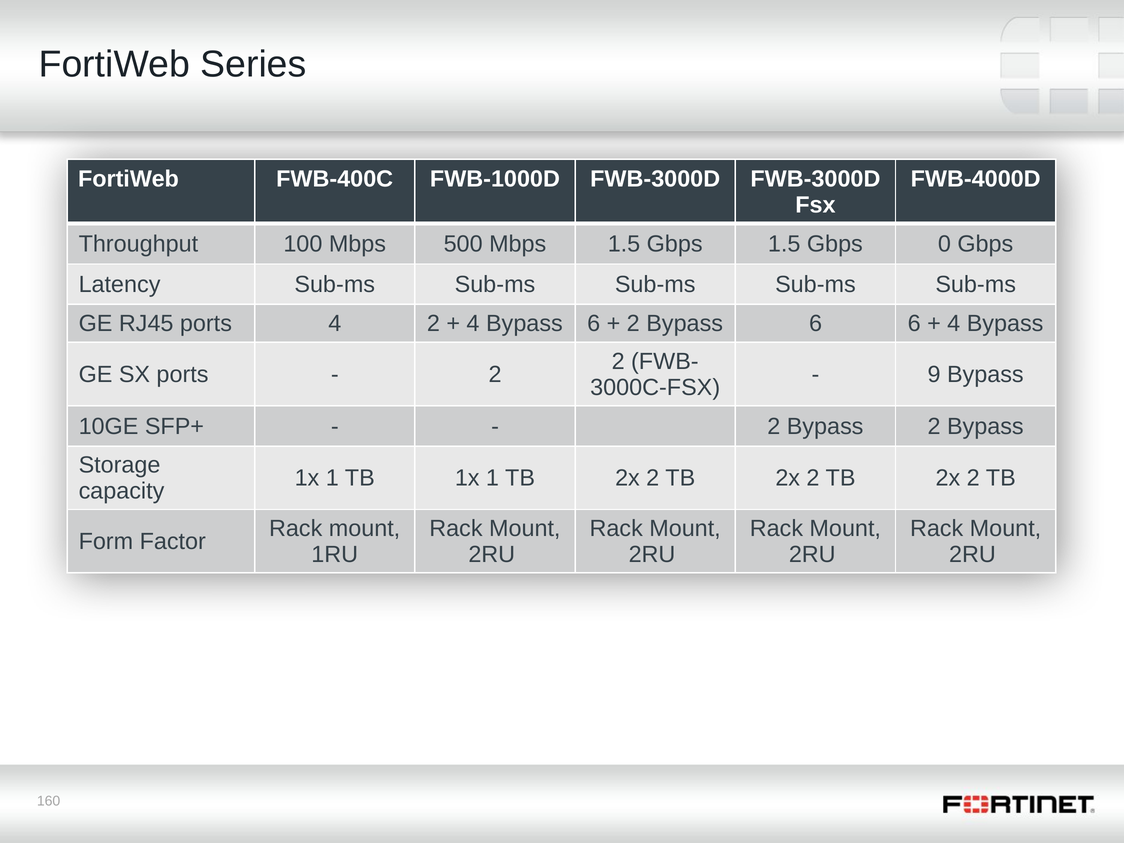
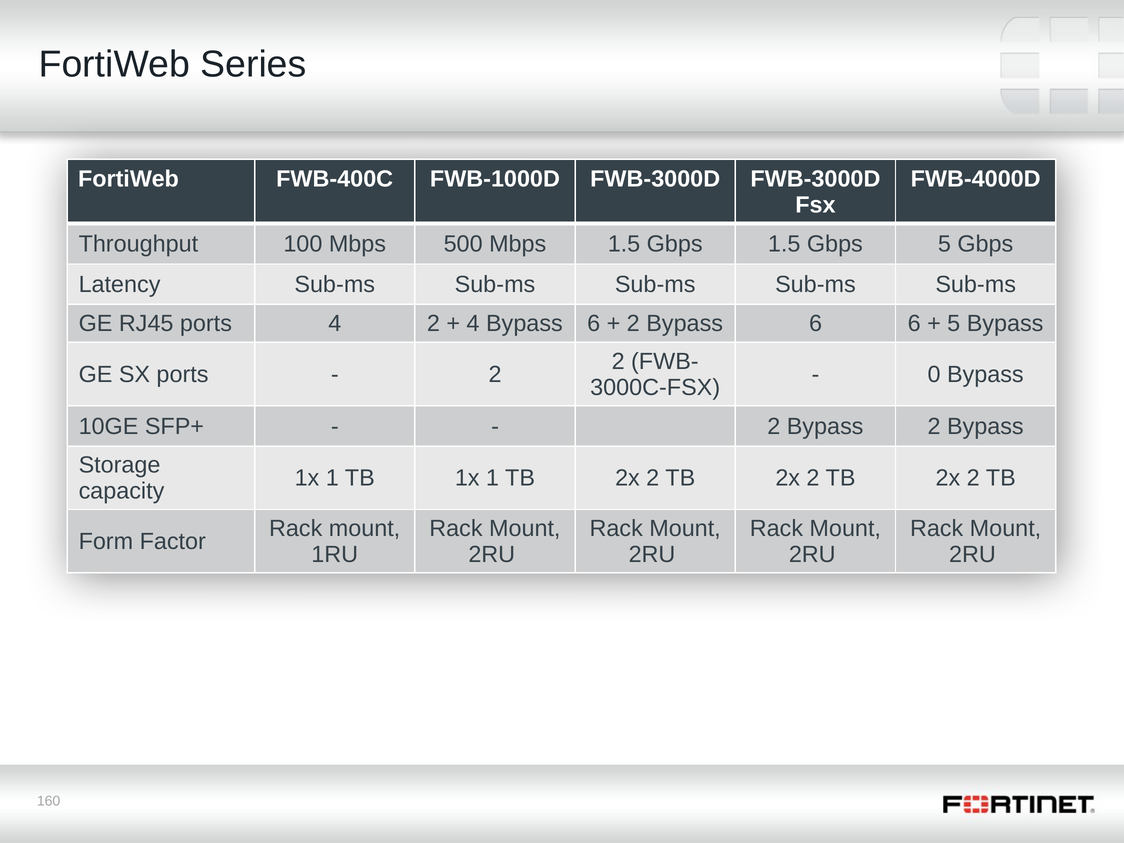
Gbps 0: 0 -> 5 (944, 244)
4: 4 -> 5 (954, 324)
9: 9 -> 0 (934, 374)
